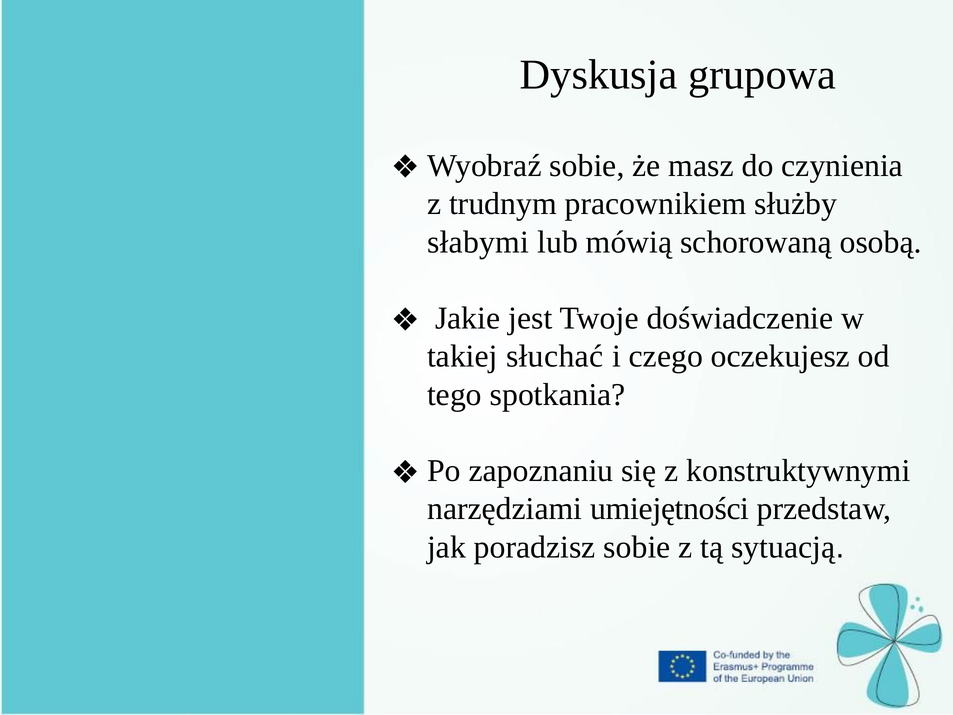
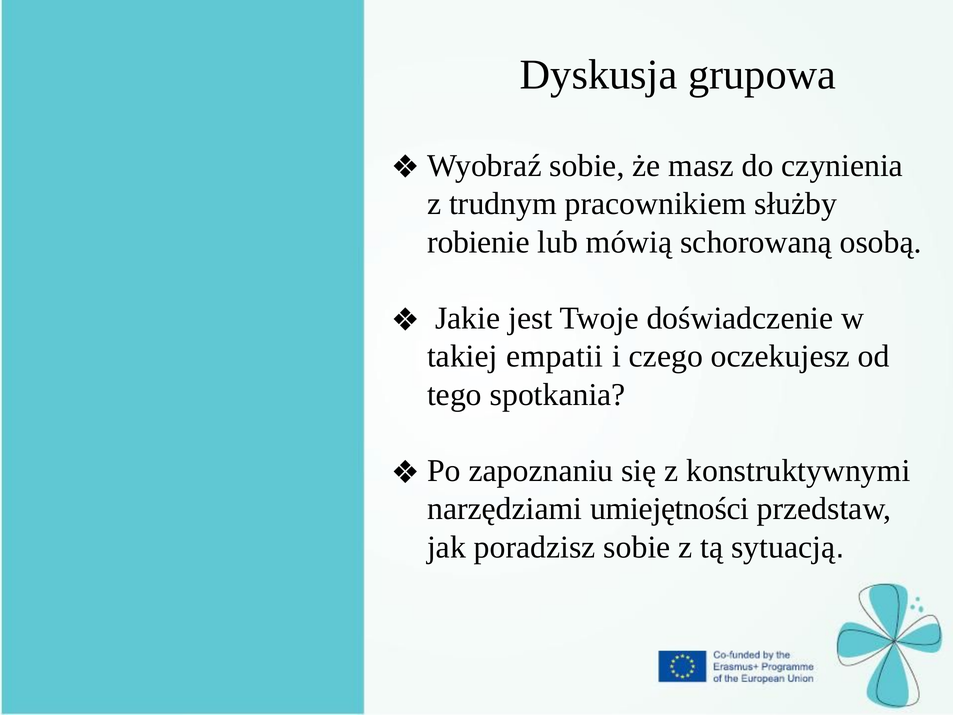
słabymi: słabymi -> robienie (478, 242)
słuchać: słuchać -> empatii (555, 356)
